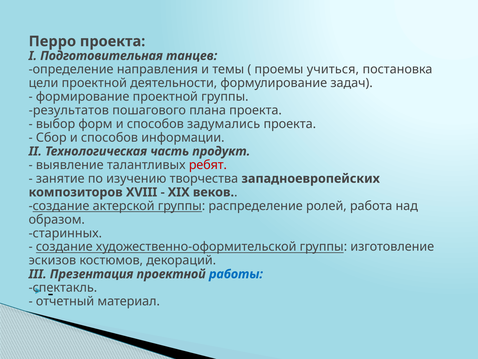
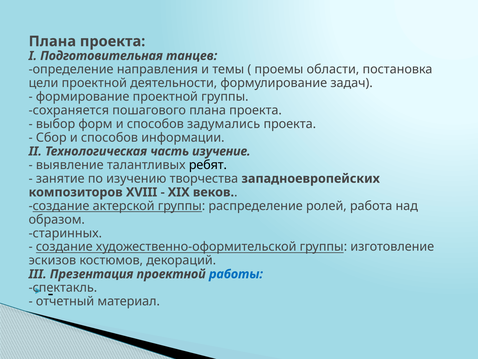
Перро: Перро -> Плана (52, 41)
учиться: учиться -> области (333, 69)
результатов: результатов -> сохраняется (69, 110)
продукт: продукт -> изучение (221, 151)
ребят colour: red -> black (208, 165)
